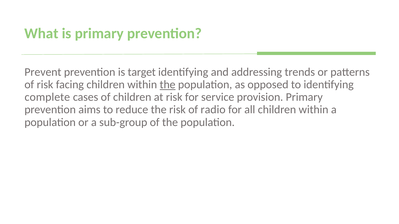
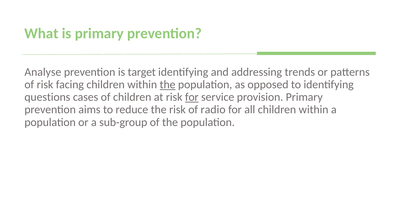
Prevent: Prevent -> Analyse (43, 72)
complete: complete -> questions (47, 97)
for underline: none -> present (192, 97)
